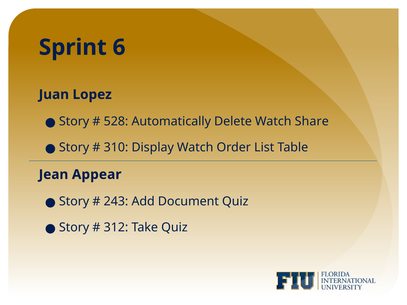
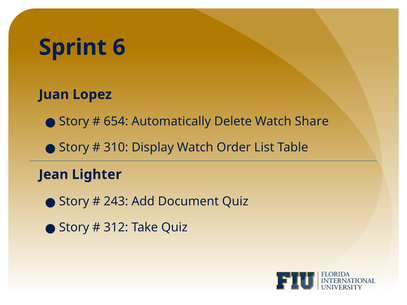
528: 528 -> 654 (116, 121)
Appear: Appear -> Lighter (97, 175)
